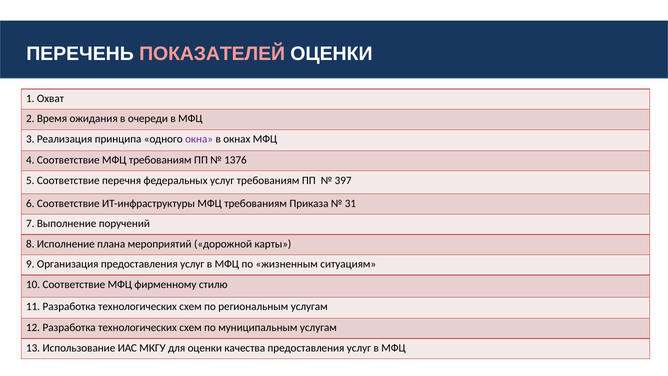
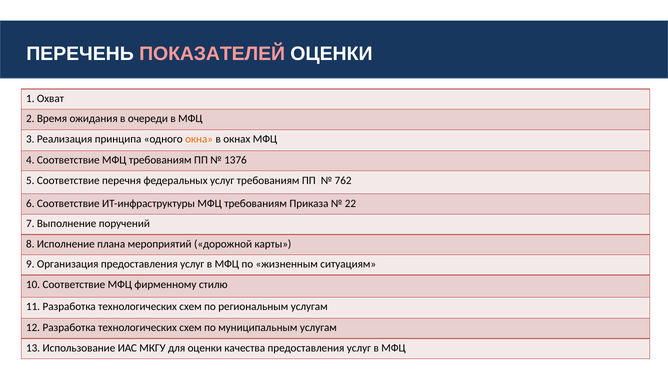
окна colour: purple -> orange (199, 139)
397: 397 -> 762 (343, 180)
31: 31 -> 22 (350, 203)
